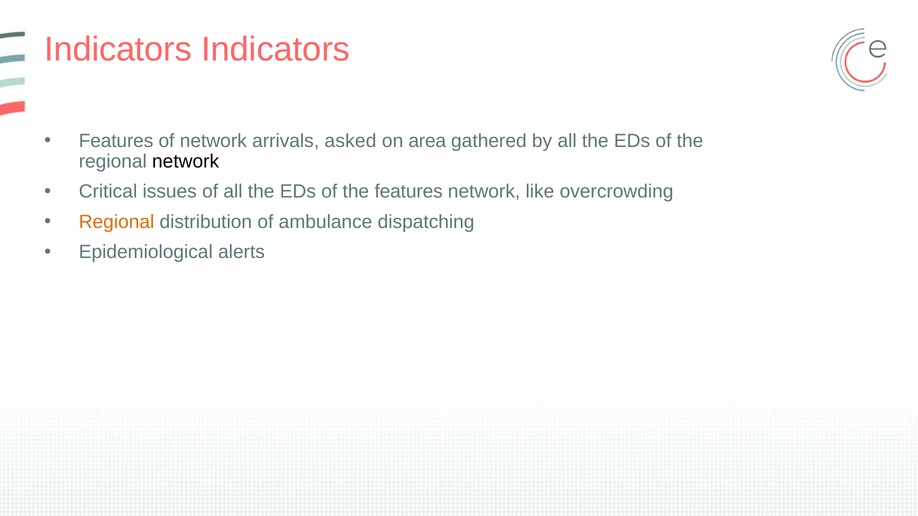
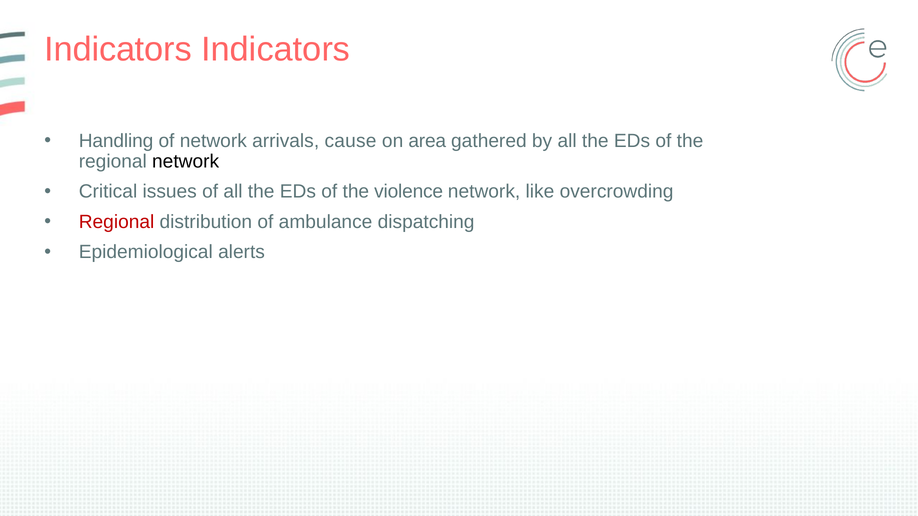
Features: Features -> Handling (116, 141)
asked: asked -> cause (351, 141)
the features: features -> violence (409, 192)
Regional colour: orange -> red (117, 222)
